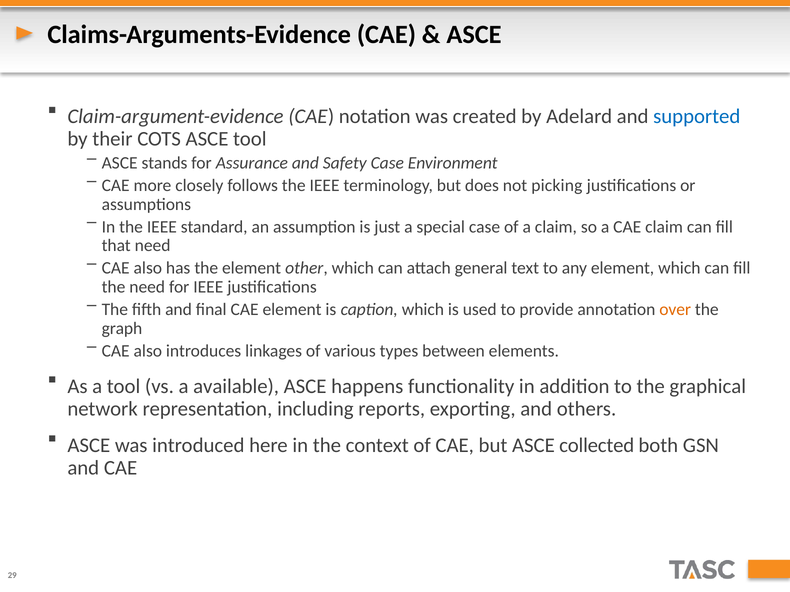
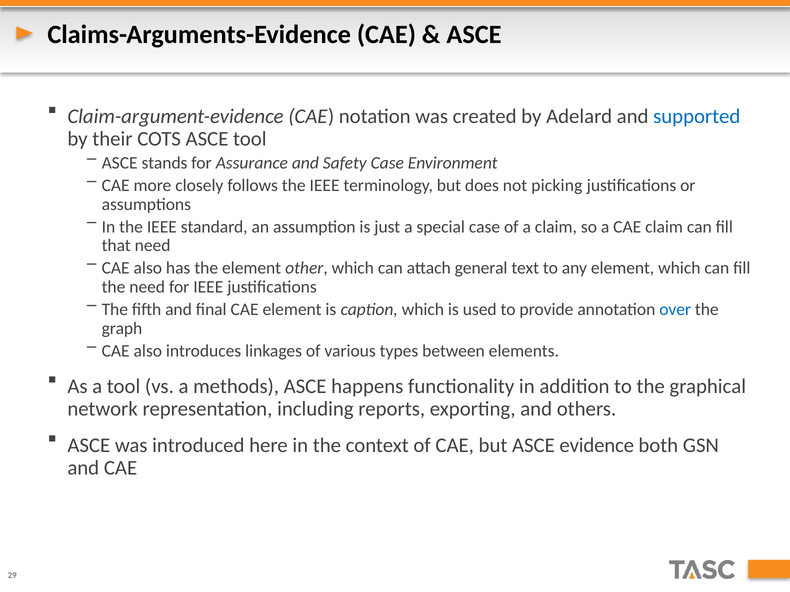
over colour: orange -> blue (675, 310)
available: available -> methods (236, 386)
collected: collected -> evidence (597, 446)
